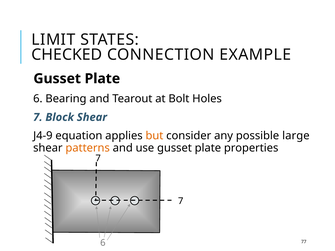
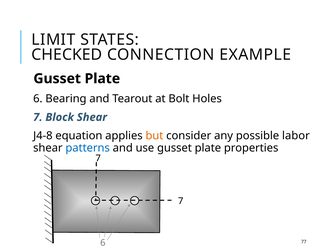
J4-9: J4-9 -> J4-8 (43, 136)
large: large -> labor (296, 136)
patterns colour: orange -> blue (88, 148)
